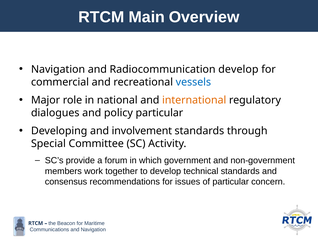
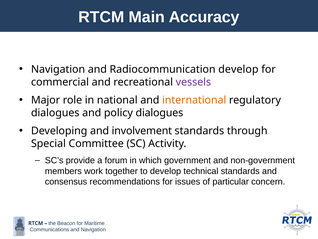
Overview: Overview -> Accuracy (204, 17)
vessels colour: blue -> purple (193, 82)
policy particular: particular -> dialogues (159, 113)
